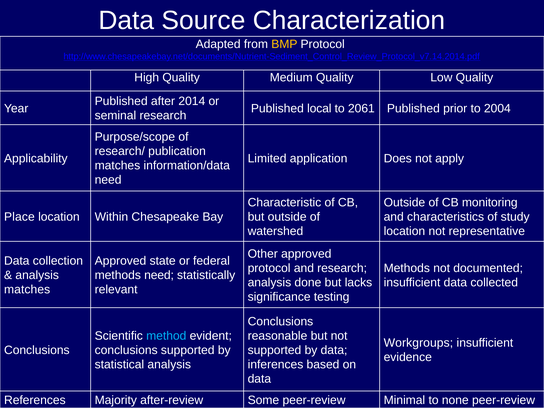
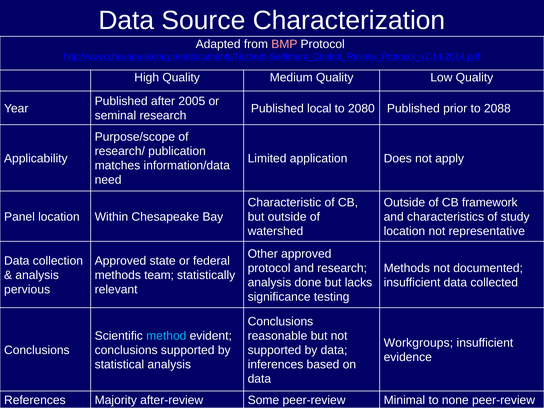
BMP colour: yellow -> pink (284, 44)
2014: 2014 -> 2005 (192, 101)
2061: 2061 -> 2080 (361, 108)
2004: 2004 -> 2088 (497, 108)
monitoring: monitoring -> framework (490, 202)
Place: Place -> Panel (19, 217)
methods need: need -> team (159, 275)
matches: matches -> pervious (27, 290)
